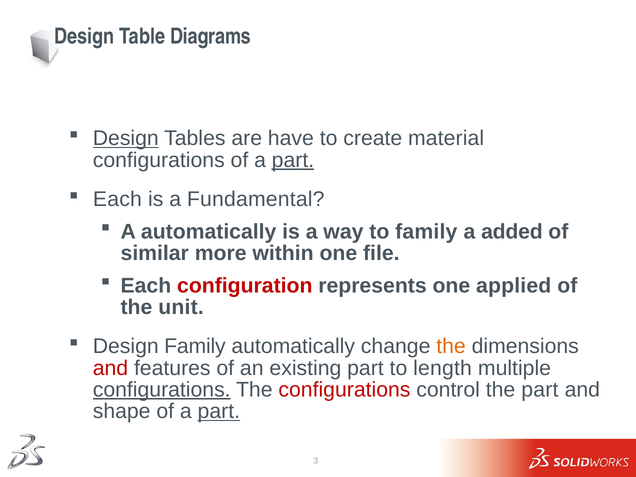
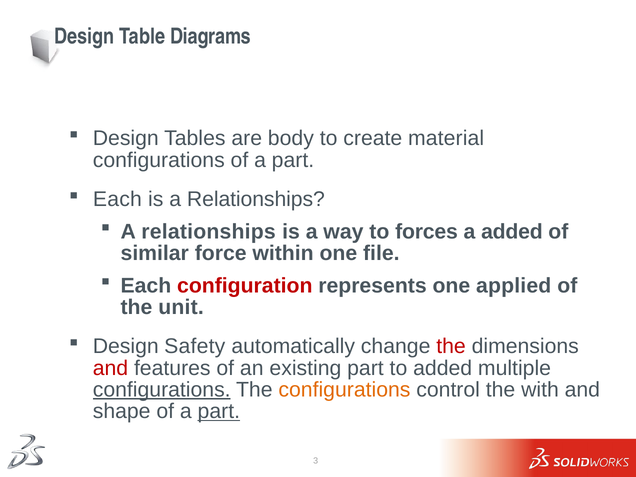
Design underline: present -> none (126, 138)
have: have -> body (291, 138)
part underline: present -> none (293, 160)
is a Fundamental: Fundamental -> Relationships (256, 199)
automatically: automatically -> relationships (209, 232)
to family: family -> forces (426, 232)
more: more -> force (221, 253)
Design Family: Family -> Safety (195, 346)
the colour: orange -> red (451, 346)
to length: length -> added (443, 368)
configurations colour: red -> orange (344, 390)
the part: part -> with (540, 390)
